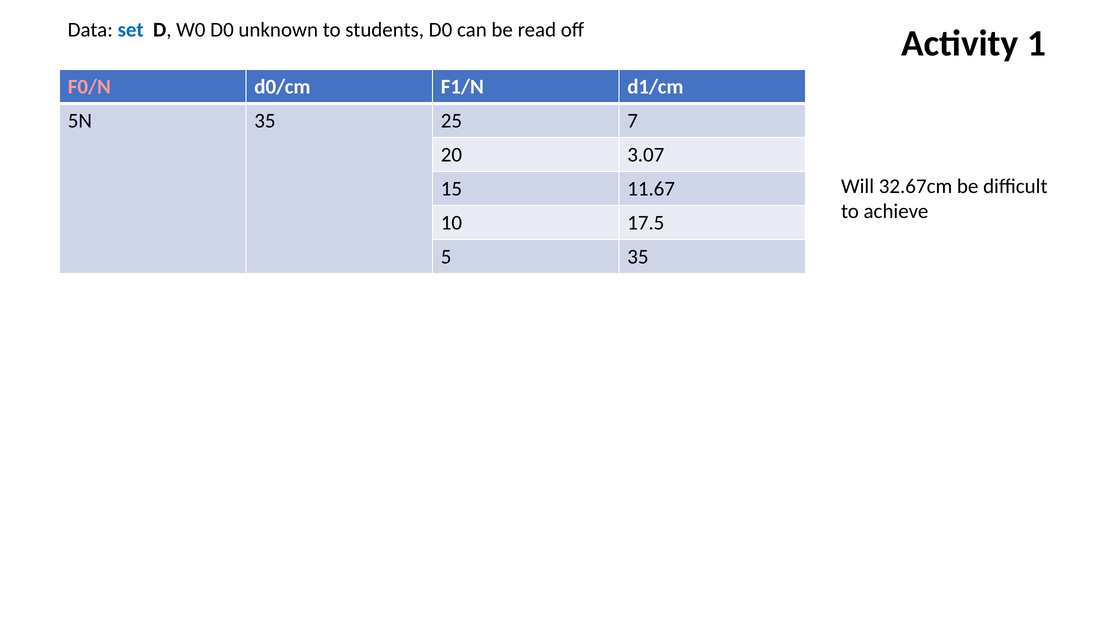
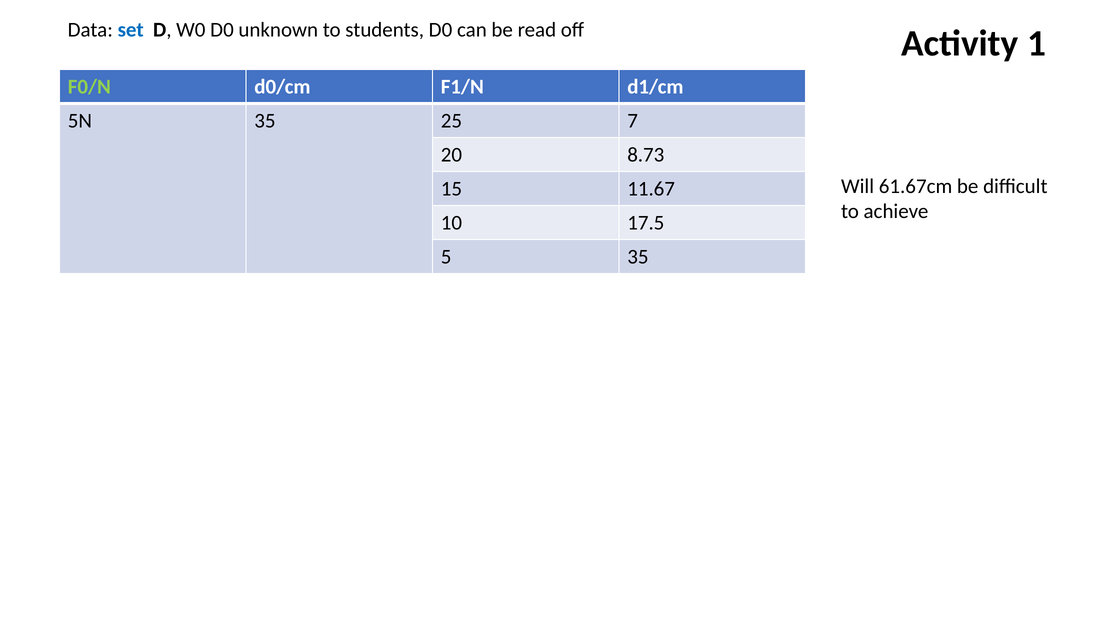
F0/N colour: pink -> light green (89, 87)
3.07: 3.07 -> 8.73 (646, 155)
32.67cm: 32.67cm -> 61.67cm (916, 186)
